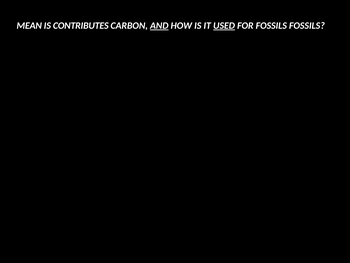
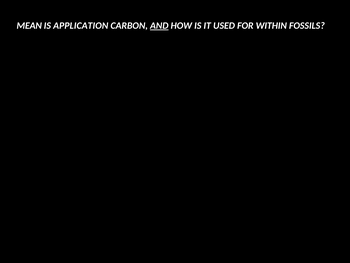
CONTRIBUTES: CONTRIBUTES -> APPLICATION (81, 26)
USED underline: present -> none (224, 26)
FOR FOSSILS: FOSSILS -> WITHIN (271, 26)
